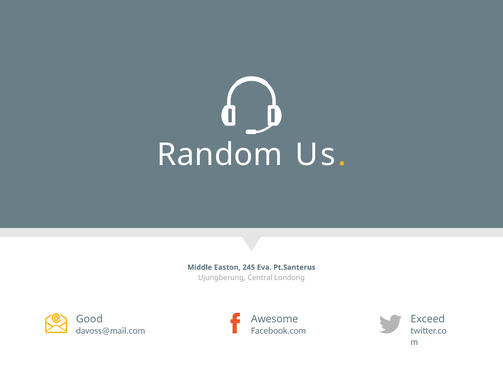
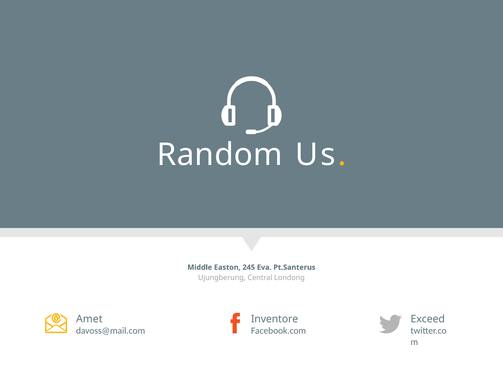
Good: Good -> Amet (89, 319)
Awesome: Awesome -> Inventore (275, 319)
